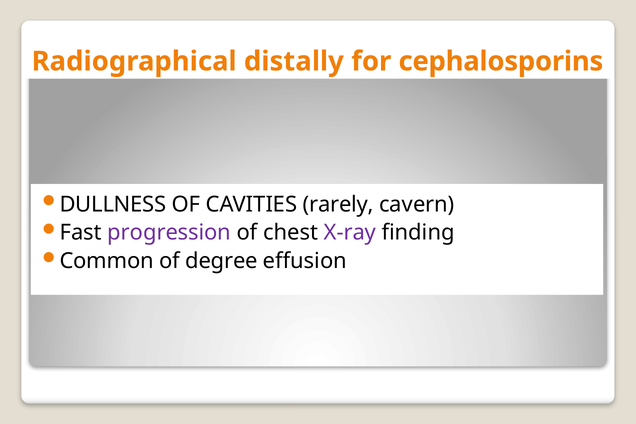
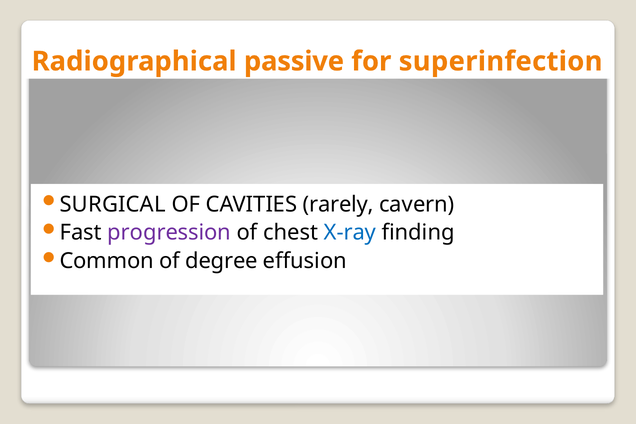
distally: distally -> passive (294, 61)
cephalosporins: cephalosporins -> superinfection (501, 61)
DULLNESS: DULLNESS -> SURGICAL (113, 204)
X-ray colour: purple -> blue (350, 233)
